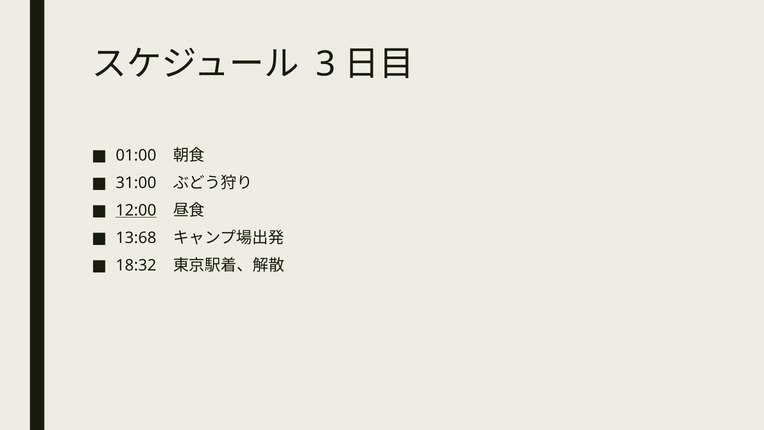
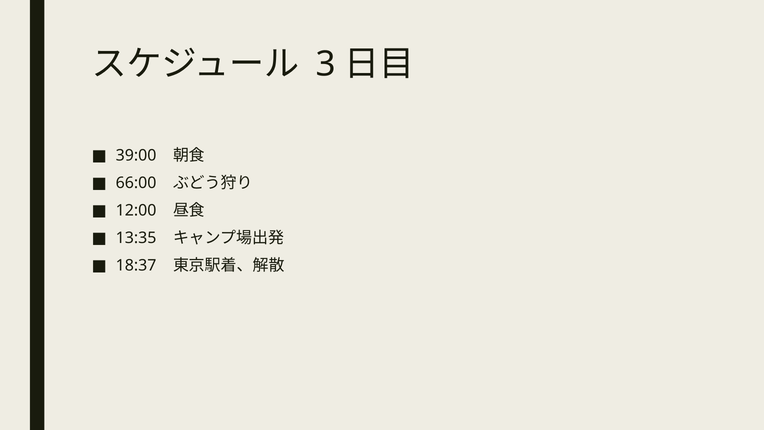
01:00: 01:00 -> 39:00 (136, 155)
31:00: 31:00 -> 66:00 (136, 183)
12:00 underline: present -> none (136, 210)
13:68: 13:68 -> 13:35 (136, 238)
18:32: 18:32 -> 18:37 (136, 265)
